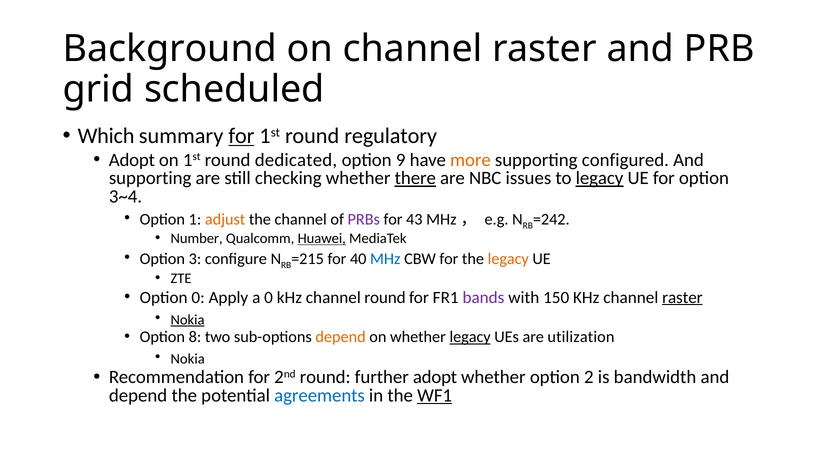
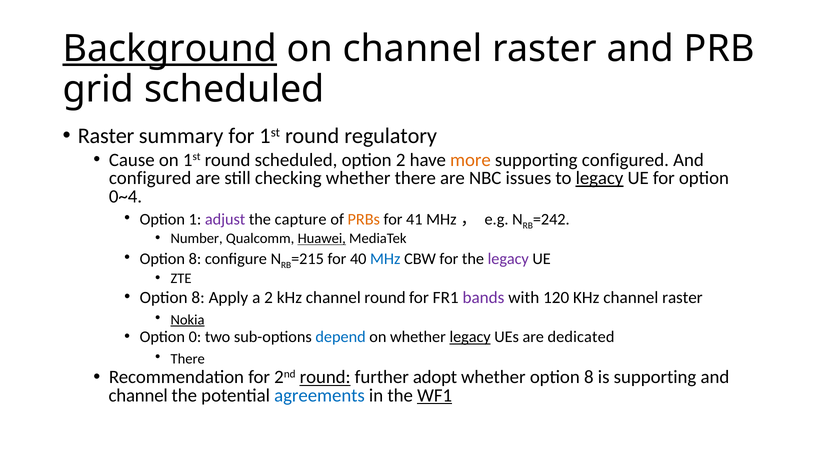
Background underline: none -> present (170, 49)
Which: Which -> Raster (106, 136)
for underline: present -> none (241, 136)
Adopt: Adopt -> Cause (132, 160)
round dedicated: dedicated -> scheduled (296, 160)
option 9: 9 -> 2 (401, 160)
supporting: supporting -> configured (150, 178)
there underline: present -> none (415, 178)
3~4: 3~4 -> 0~4 (125, 197)
adjust colour: orange -> purple (225, 219)
the channel: channel -> capture (301, 219)
PRBs colour: purple -> orange (364, 219)
43: 43 -> 41 (414, 219)
3: 3 -> 8 (195, 259)
legacy colour: orange -> purple (508, 259)
0: 0 -> 8 (198, 298)
a 0: 0 -> 2 (269, 298)
150: 150 -> 120 (556, 298)
raster underline: present -> none (682, 298)
8: 8 -> 0 (195, 337)
depend colour: orange -> blue (341, 337)
utilization: utilization -> dedicated (581, 337)
Nokia: Nokia -> There (188, 359)
round underline: none -> present (325, 378)
whether option 2: 2 -> 8 (589, 378)
is bandwidth: bandwidth -> supporting (655, 378)
depend: depend -> channel (138, 396)
